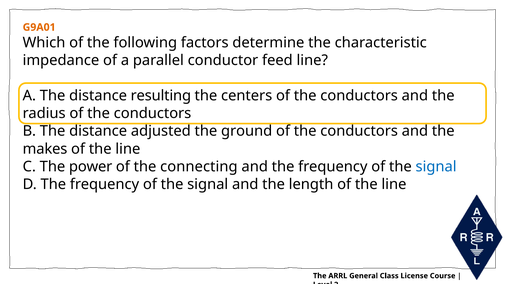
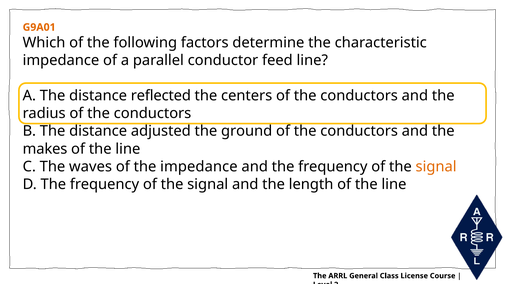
resulting: resulting -> reflected (161, 96)
power: power -> waves (91, 167)
the connecting: connecting -> impedance (199, 167)
signal colour: blue -> orange (436, 167)
